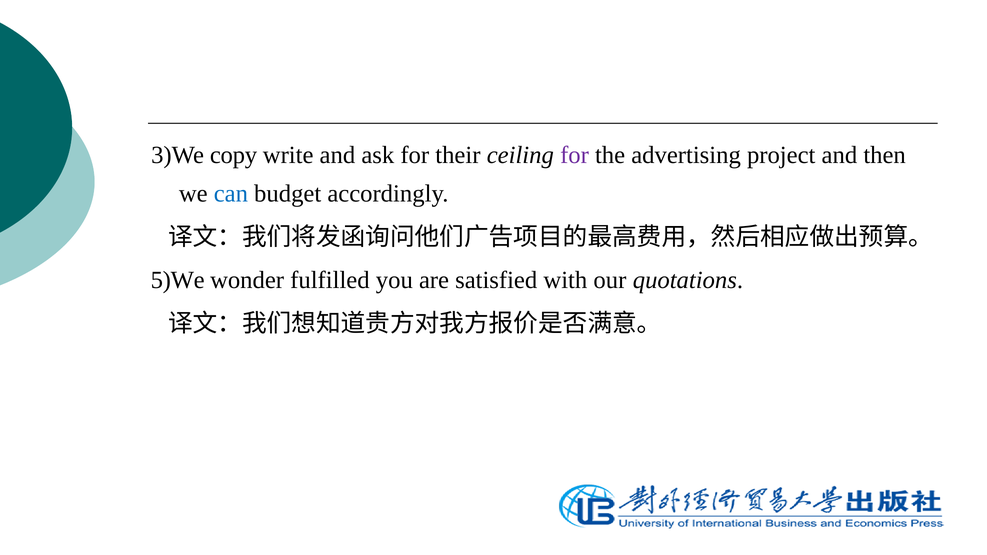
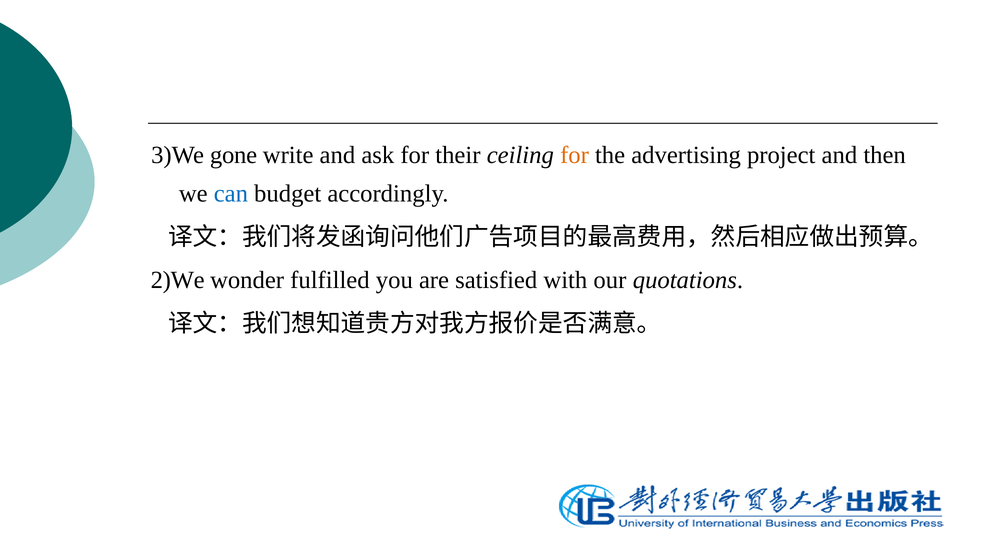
copy: copy -> gone (234, 155)
for colour: purple -> orange (575, 155)
5)We: 5)We -> 2)We (178, 280)
